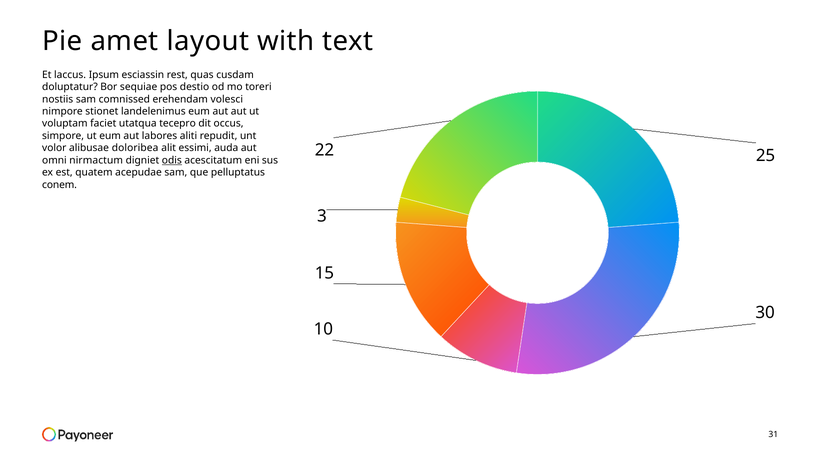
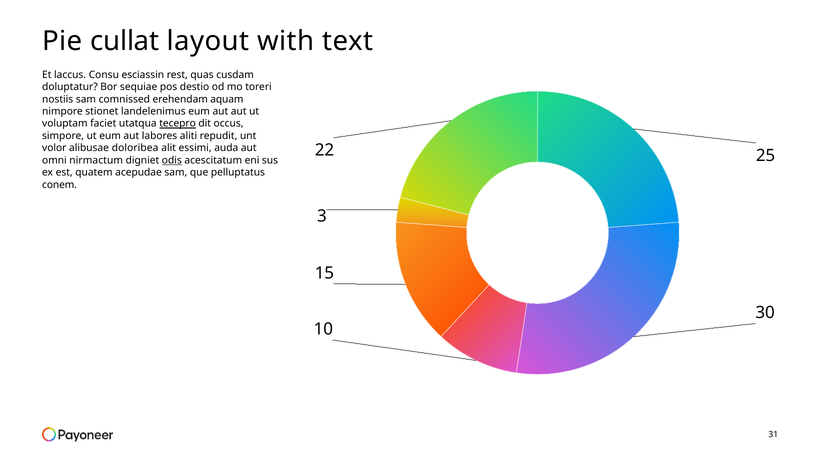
amet: amet -> cullat (125, 41)
Ipsum: Ipsum -> Consu (104, 75)
volesci: volesci -> aquam (227, 99)
tecepro underline: none -> present (178, 124)
